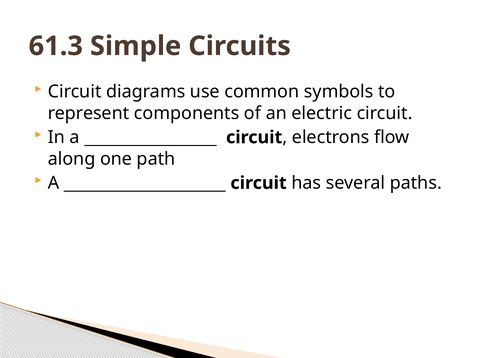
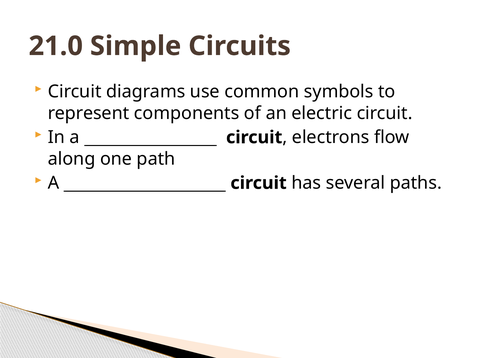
61.3: 61.3 -> 21.0 (56, 46)
